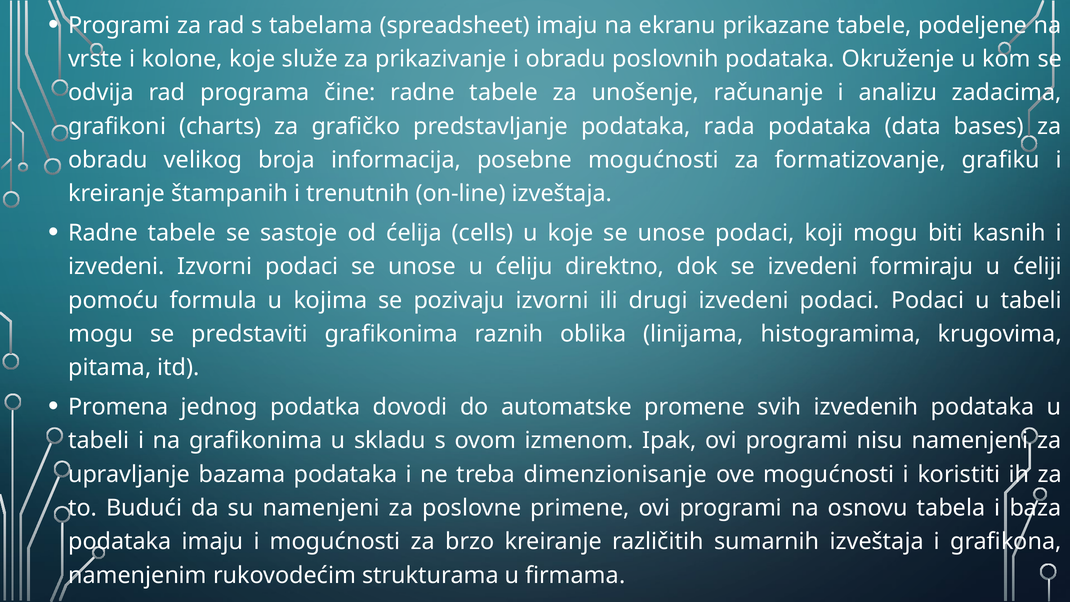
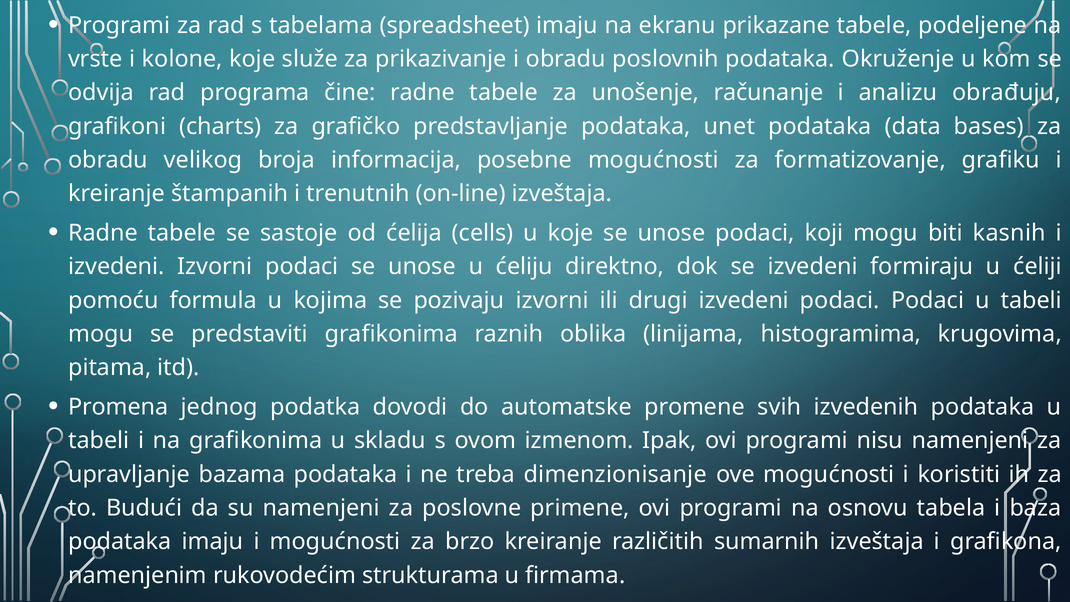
zadacima: zadacima -> obrađuju (1006, 93)
rada: rada -> unet (729, 126)
